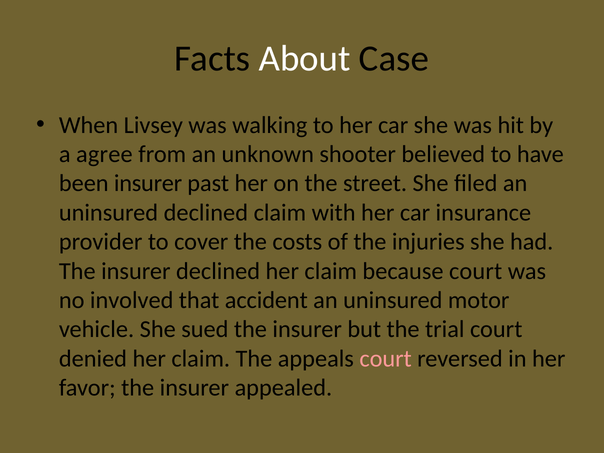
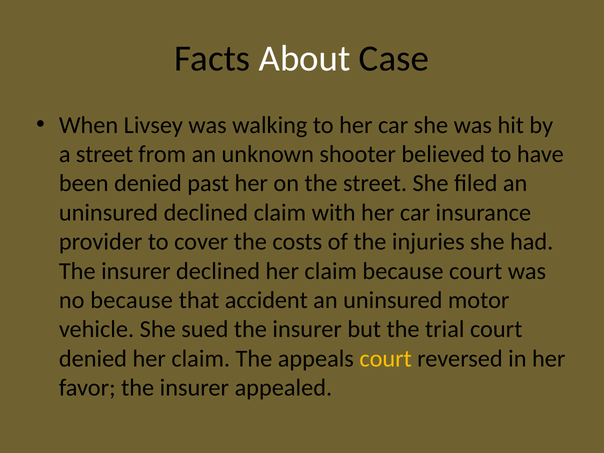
a agree: agree -> street (105, 154)
been insurer: insurer -> denied (148, 183)
no involved: involved -> because (132, 300)
court colour: pink -> yellow (386, 359)
